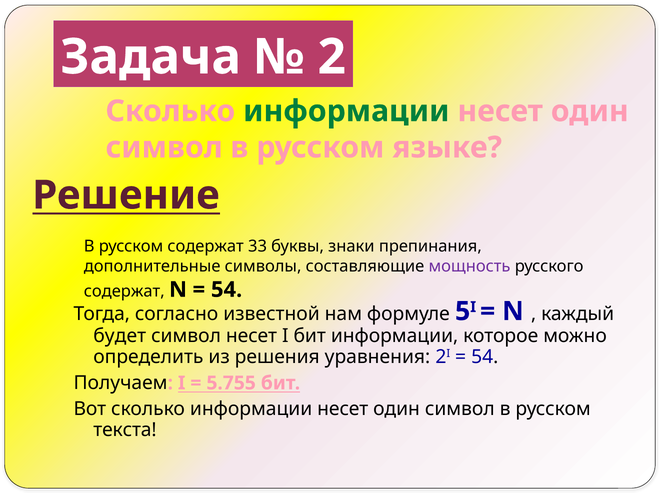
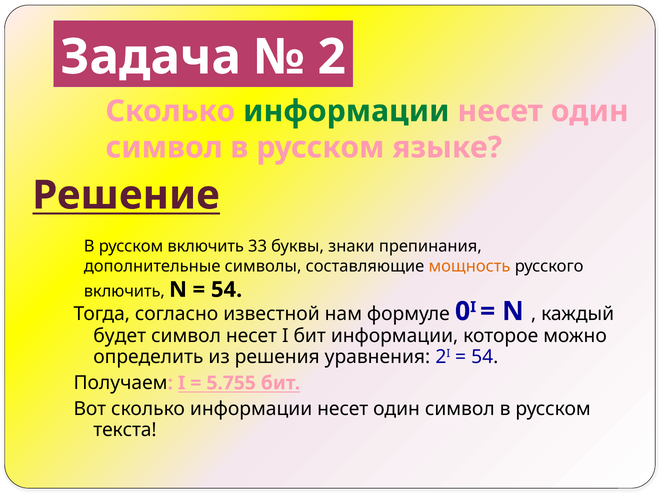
русском содержат: содержат -> включить (206, 246)
мощность colour: purple -> orange (469, 266)
содержат: содержат -> включить (124, 291)
5: 5 -> 0 (463, 311)
